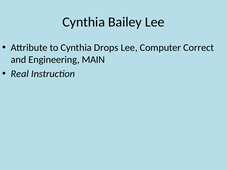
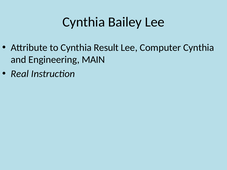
Drops: Drops -> Result (106, 48)
Computer Correct: Correct -> Cynthia (199, 48)
